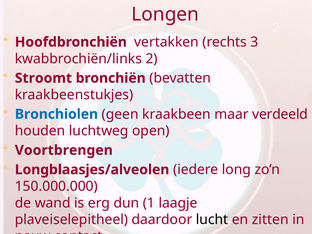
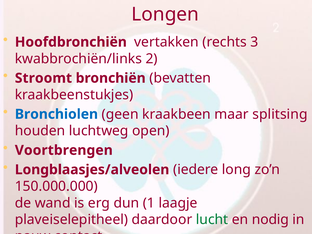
verdeeld: verdeeld -> splitsing (280, 114)
lucht colour: black -> green (212, 220)
zitten: zitten -> nodig (270, 220)
